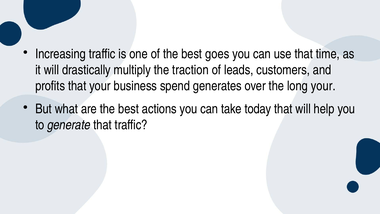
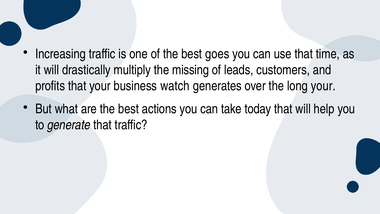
traction: traction -> missing (191, 70)
spend: spend -> watch (175, 86)
